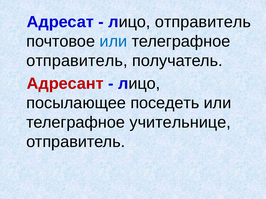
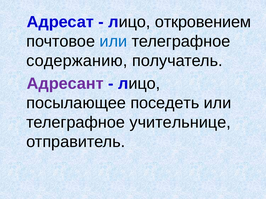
лицо отправитель: отправитель -> откровением (203, 22)
отправитель: отправитель -> содержанию (77, 61)
Адресант colour: red -> purple (65, 84)
